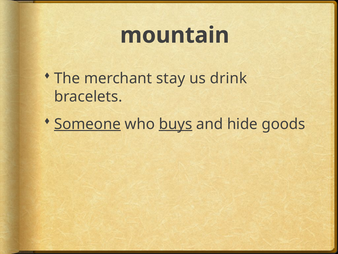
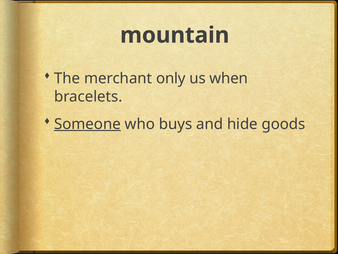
stay: stay -> only (171, 78)
drink: drink -> when (229, 78)
buys underline: present -> none (176, 124)
